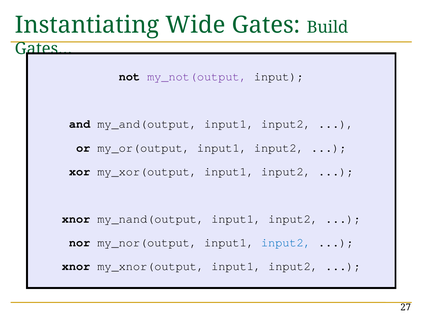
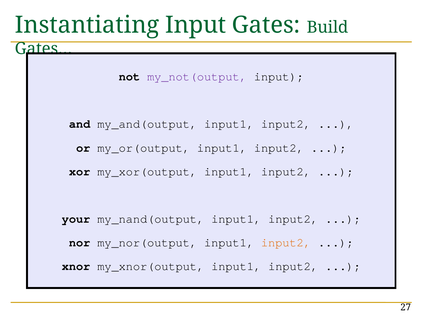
Instantiating Wide: Wide -> Input (196, 25)
xnor: xnor -> your (76, 219)
input2 colour: blue -> orange (286, 242)
